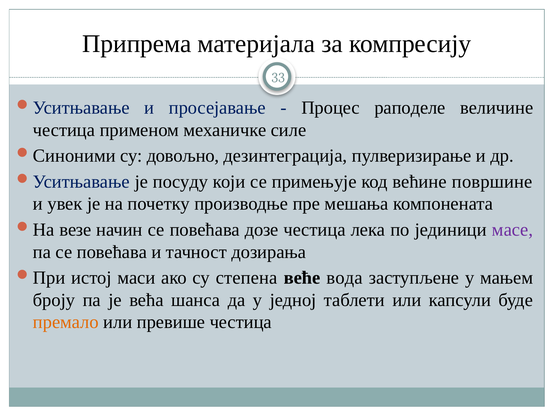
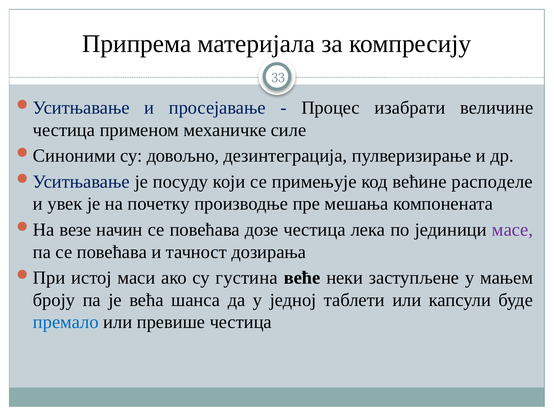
раподеле: раподеле -> изабрати (410, 108)
површине: површине -> расподеле (492, 181)
степена: степена -> густина (247, 277)
вода: вода -> неки (345, 277)
премало colour: orange -> blue (66, 322)
